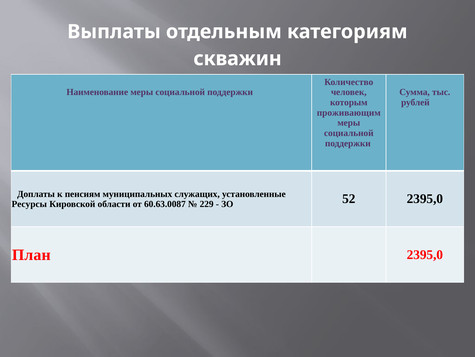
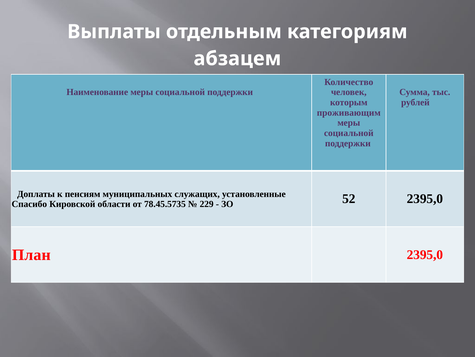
скважин: скважин -> абзацем (237, 59)
Ресурсы: Ресурсы -> Спасибо (29, 204)
60.63.0087: 60.63.0087 -> 78.45.5735 (165, 204)
